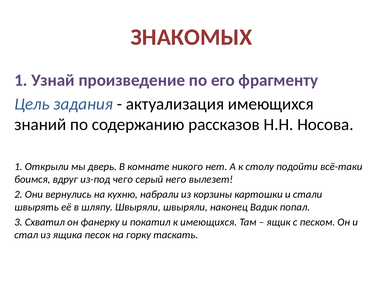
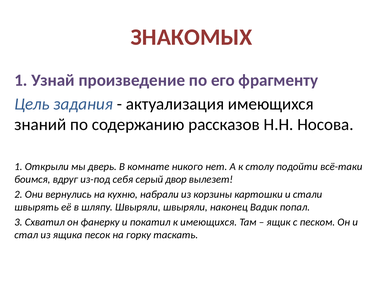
чего: чего -> себя (123, 180)
него: него -> двор (176, 180)
